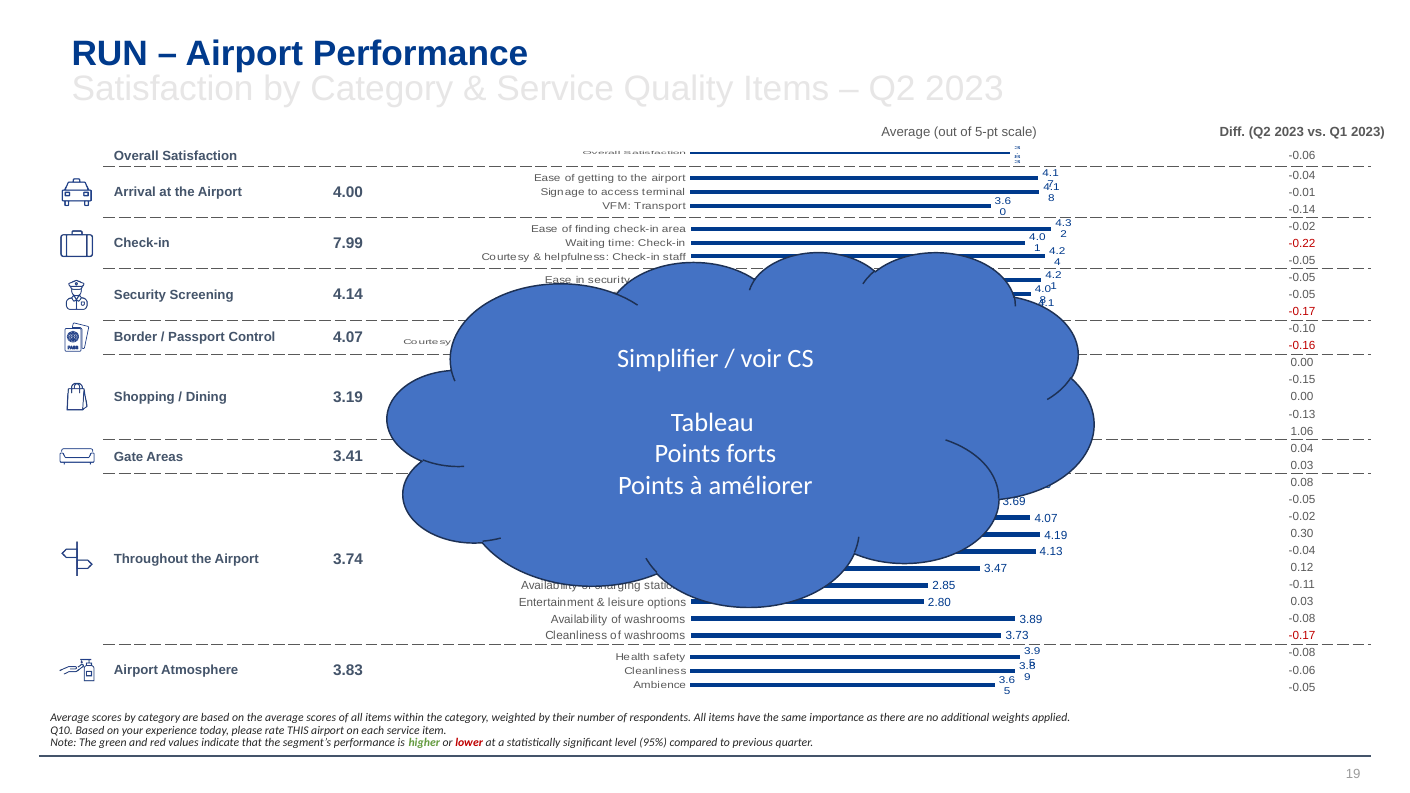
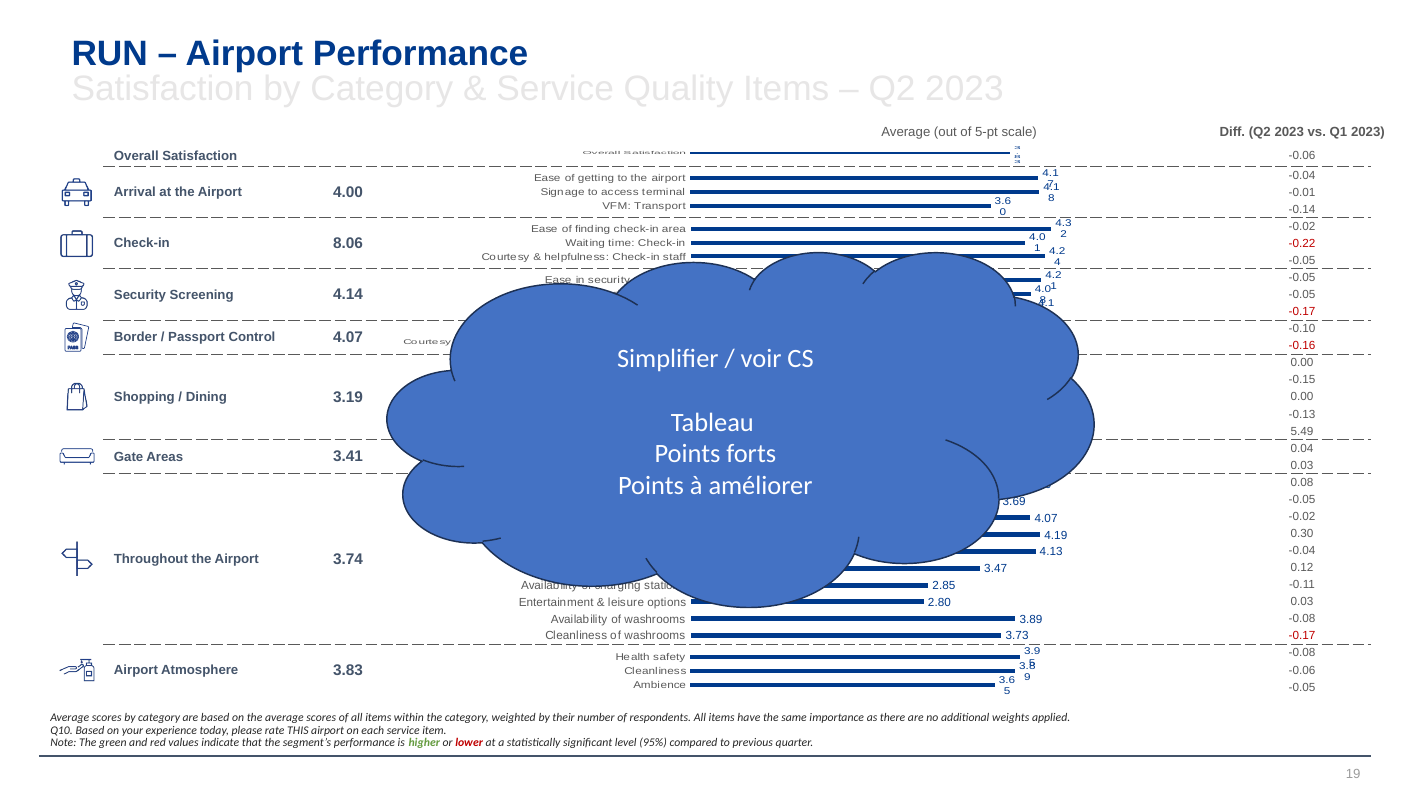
7.99: 7.99 -> 8.06 (348, 244)
1.06: 1.06 -> 5.49 (1302, 431)
